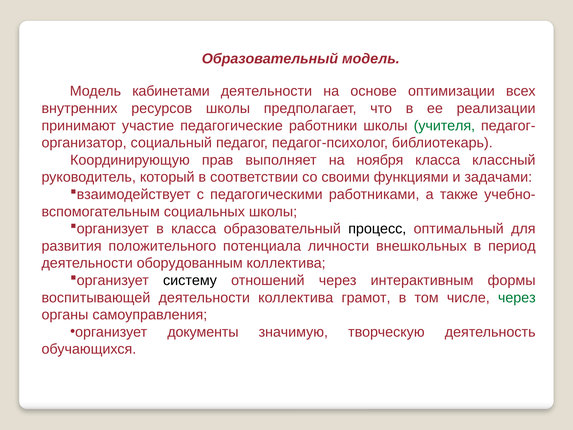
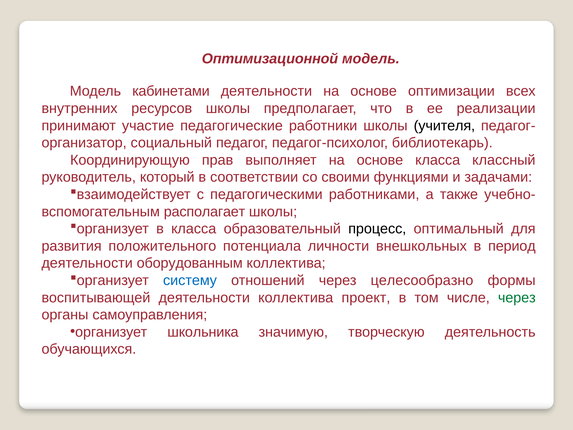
Образовательный: Образовательный -> Оптимизационной (270, 59)
учителя colour: green -> black (444, 126)
выполняет на ноября: ноября -> основе (380, 160)
социальных: социальных -> располагает (205, 212)
систему colour: black -> blue (190, 280)
интерактивным: интерактивным -> целесообразно (422, 280)
грамот: грамот -> проект (366, 297)
документы: документы -> школьника (203, 332)
